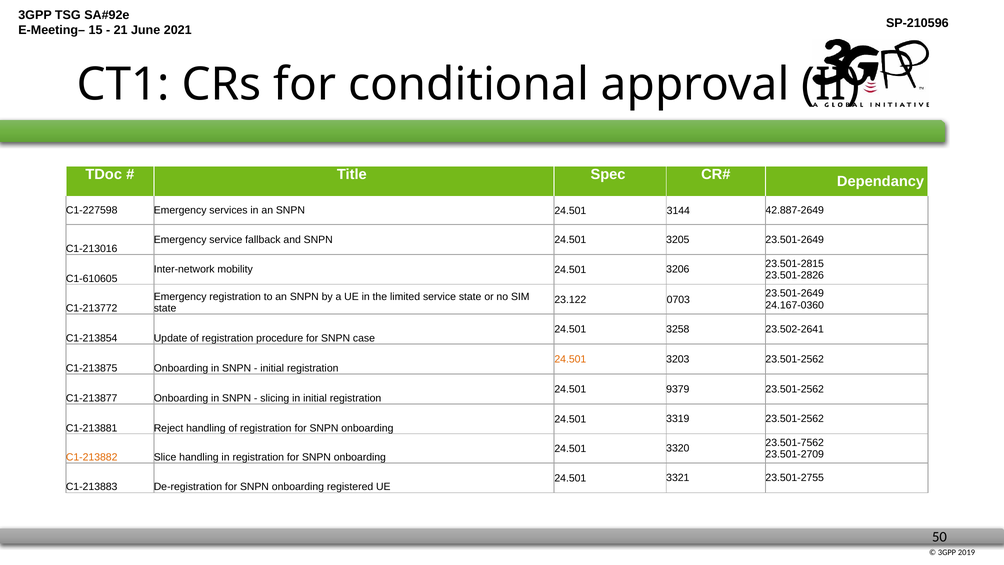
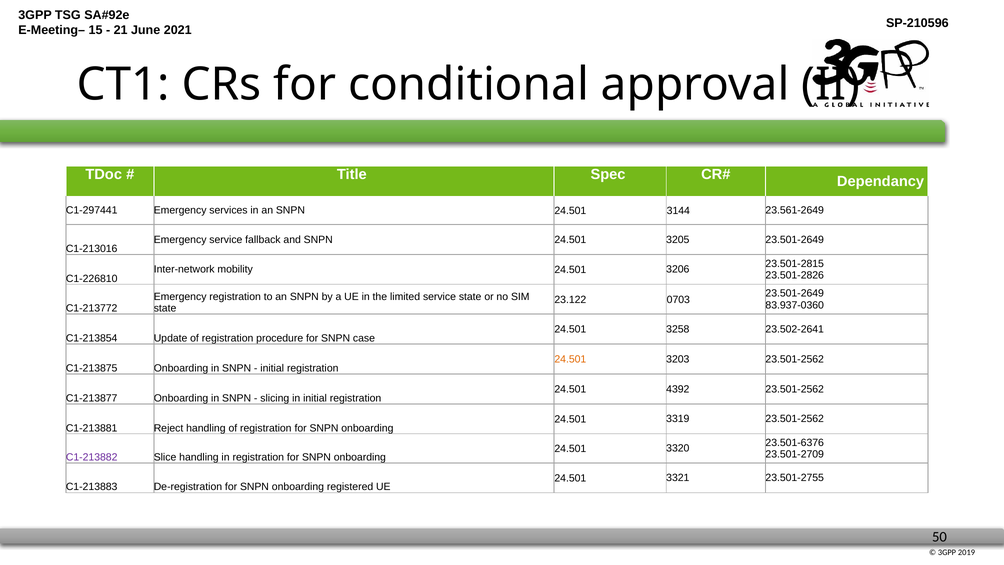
C1-227598: C1-227598 -> C1-297441 (92, 210)
42.887-2649: 42.887-2649 -> 23.561-2649 (795, 210)
C1-610605: C1-610605 -> C1-226810 (92, 278)
24.167-0360: 24.167-0360 -> 83.937-0360 (795, 305)
9379: 9379 -> 4392 (678, 389)
23.501-7562: 23.501-7562 -> 23.501-6376 (795, 442)
C1-213882 colour: orange -> purple (92, 457)
